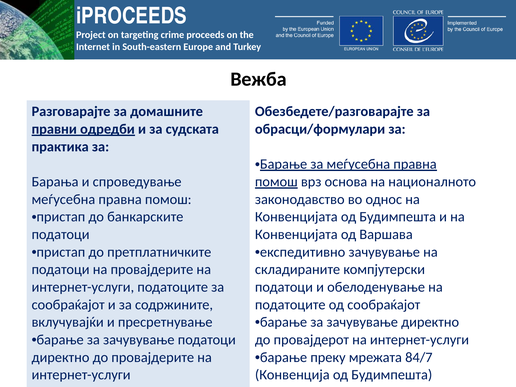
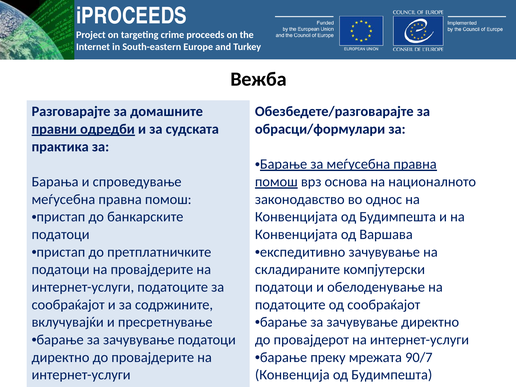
84/7: 84/7 -> 90/7 (419, 357)
